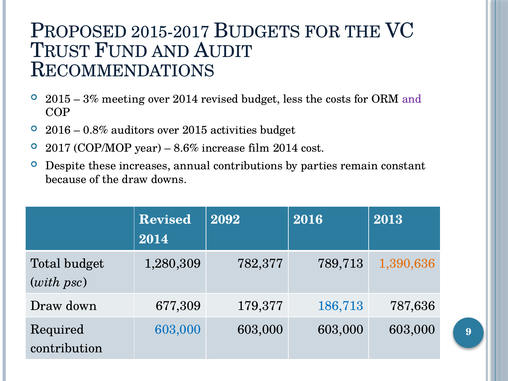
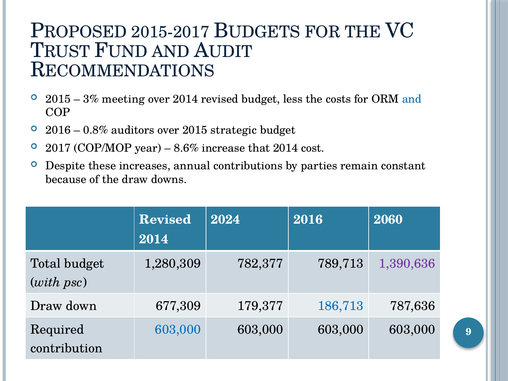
and colour: purple -> blue (412, 99)
activities: activities -> strategic (234, 130)
film: film -> that (259, 148)
2092: 2092 -> 2024 (226, 220)
2013: 2013 -> 2060 (388, 220)
1,390,636 colour: orange -> purple (407, 264)
